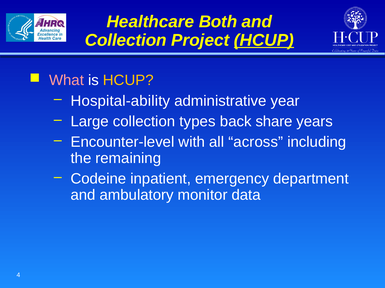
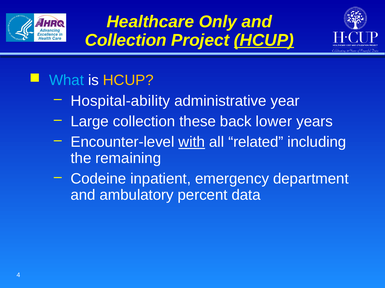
Both: Both -> Only (218, 22)
What colour: pink -> light blue (66, 80)
types: types -> these (198, 122)
share: share -> lower (274, 122)
with underline: none -> present (192, 142)
across: across -> related (256, 142)
monitor: monitor -> percent (203, 195)
